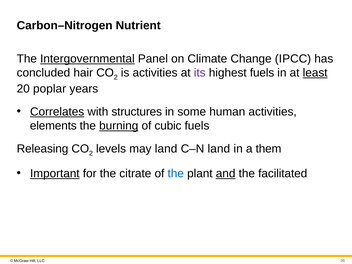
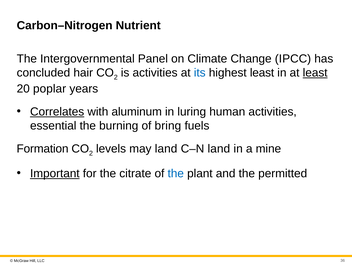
Intergovernmental underline: present -> none (87, 59)
its colour: purple -> blue (200, 73)
highest fuels: fuels -> least (262, 73)
structures: structures -> aluminum (137, 112)
some: some -> luring (192, 112)
elements: elements -> essential (53, 126)
burning underline: present -> none (119, 126)
cubic: cubic -> bring (168, 126)
Releasing: Releasing -> Formation (43, 149)
them: them -> mine (268, 149)
and underline: present -> none (226, 174)
facilitated: facilitated -> permitted (283, 174)
